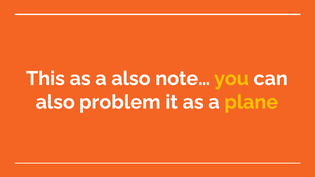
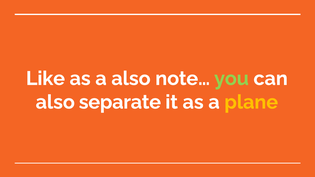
This: This -> Like (45, 79)
you colour: yellow -> light green (232, 79)
problem: problem -> separate (120, 102)
